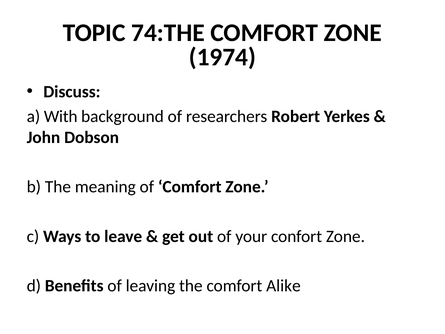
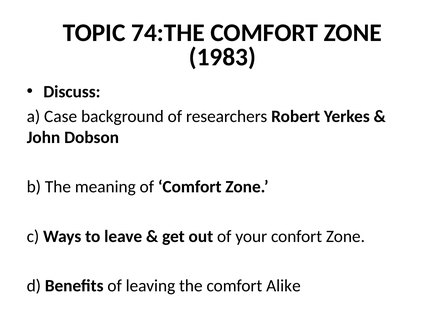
1974: 1974 -> 1983 (222, 57)
With: With -> Case (61, 116)
